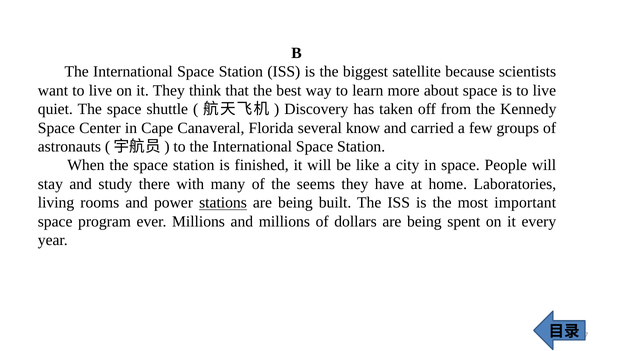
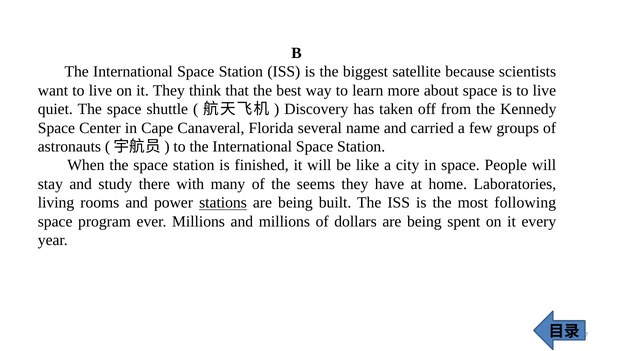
know: know -> name (363, 128)
important: important -> following (525, 203)
